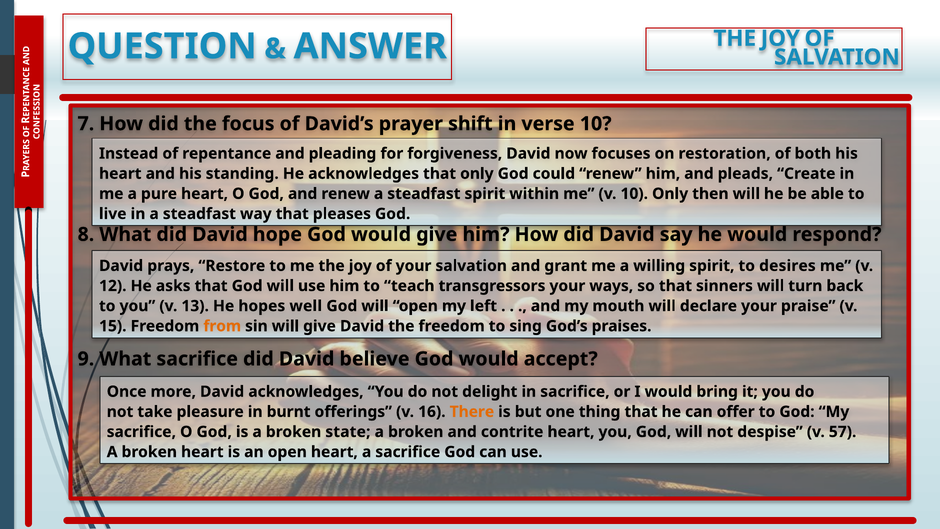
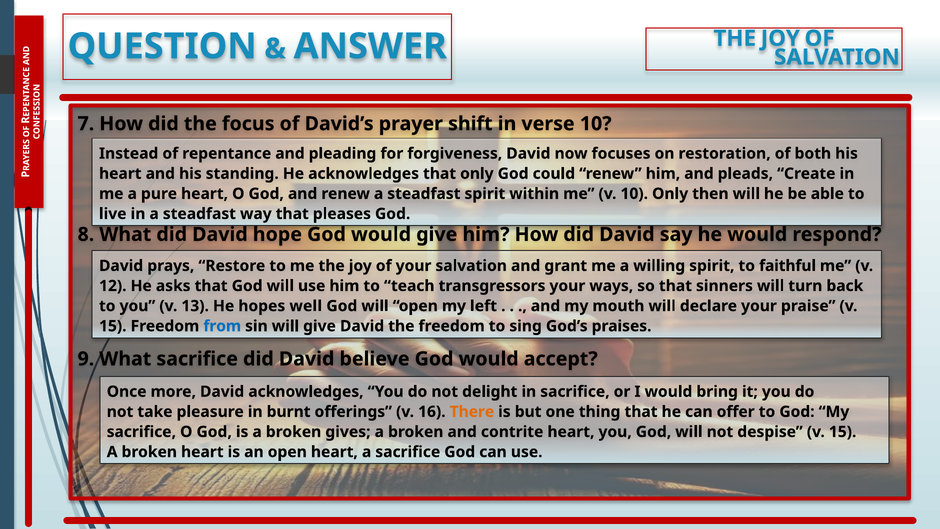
desires: desires -> faithful (788, 266)
from colour: orange -> blue (222, 326)
state: state -> gives (348, 432)
despise v 57: 57 -> 15 (843, 432)
